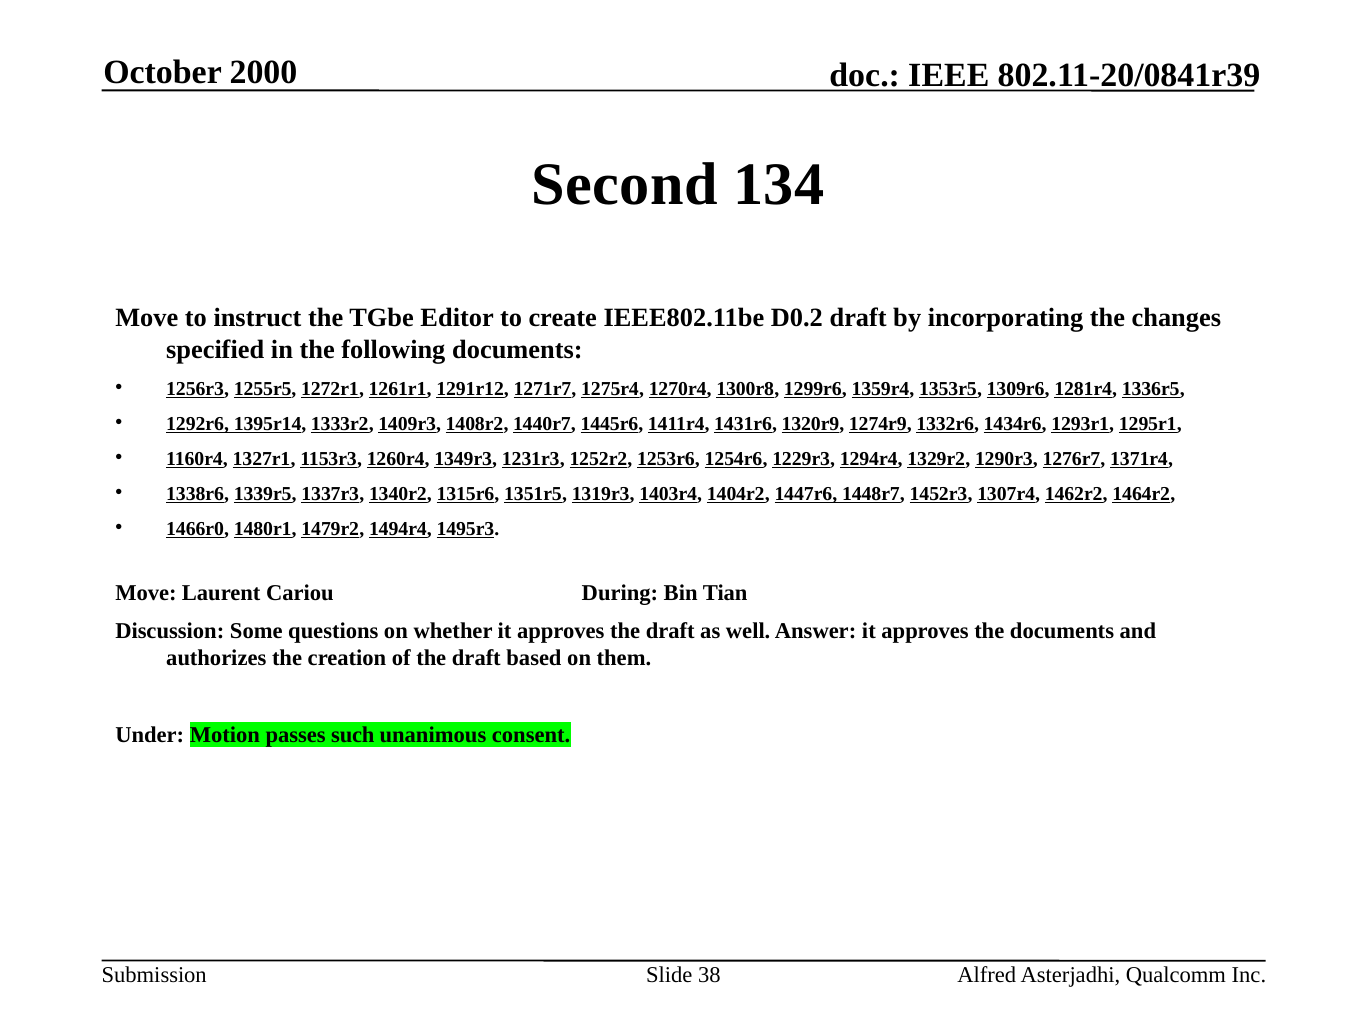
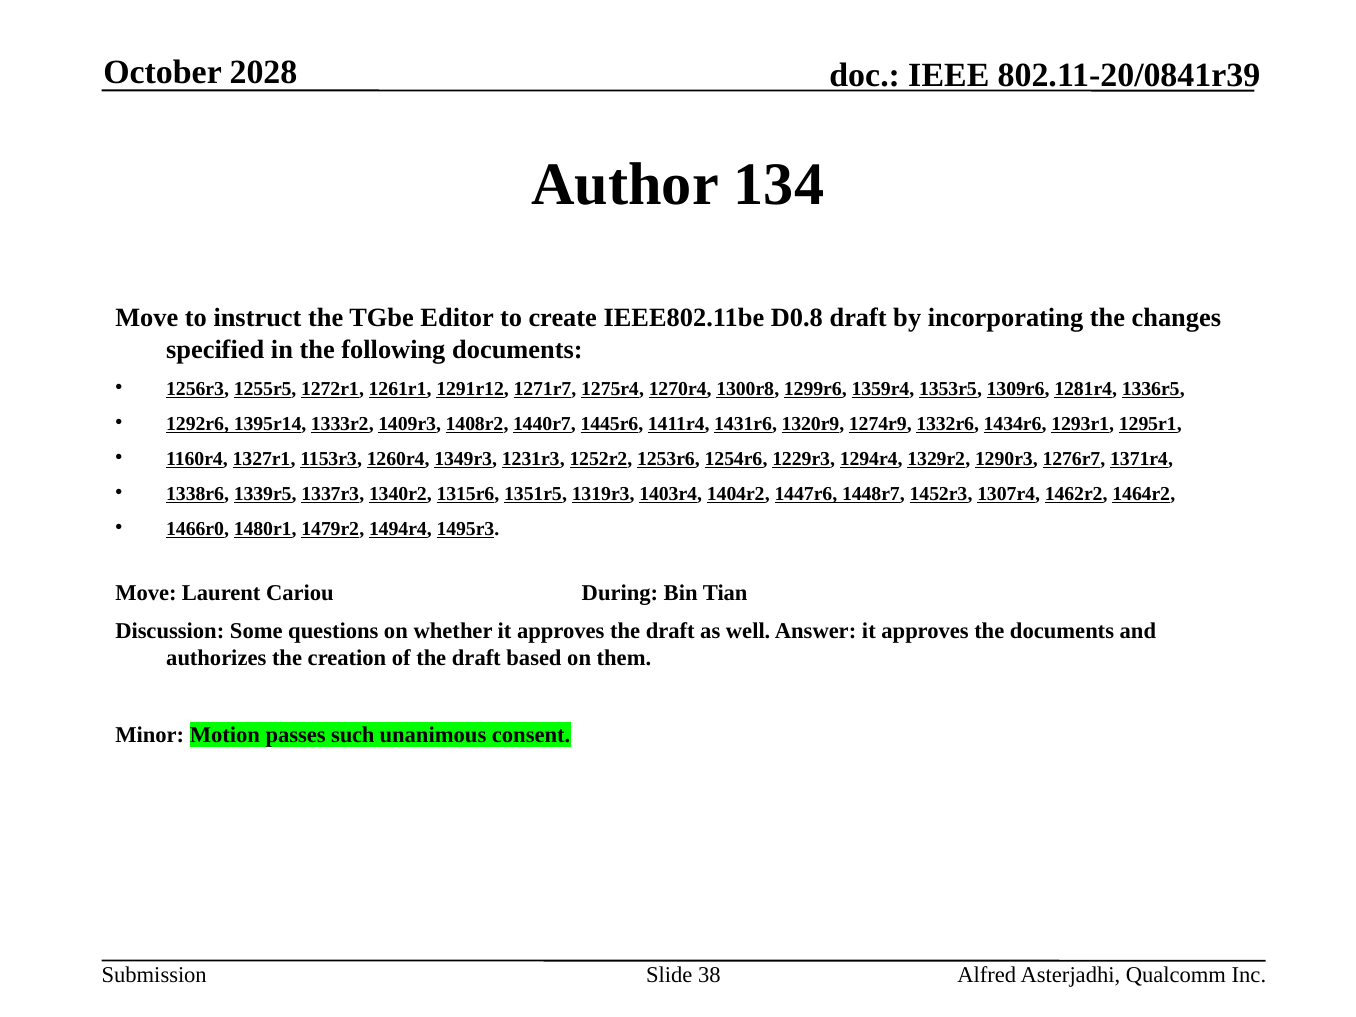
2000: 2000 -> 2028 (263, 72)
Second: Second -> Author (625, 185)
D0.2: D0.2 -> D0.8 (797, 318)
Under: Under -> Minor (150, 735)
